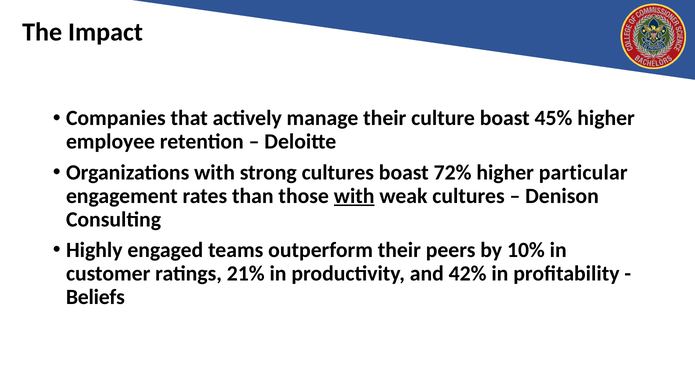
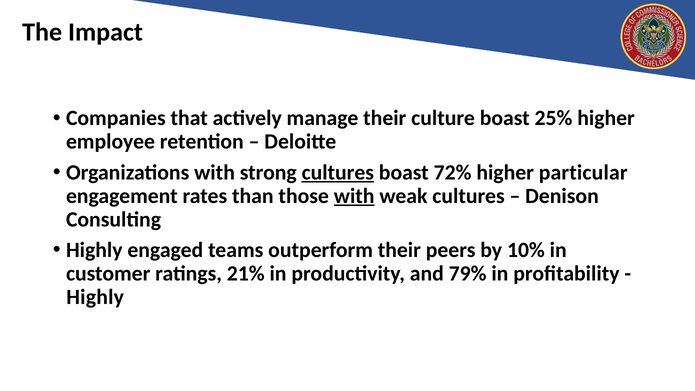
45%: 45% -> 25% (553, 118)
cultures underline: none -> present (338, 172)
42%: 42% -> 79% (468, 273)
Beliefs: Beliefs -> Highly (95, 297)
